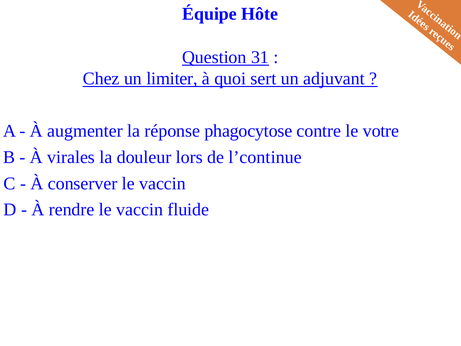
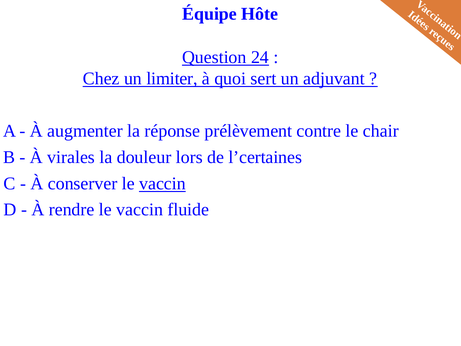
31: 31 -> 24 (260, 57)
phagocytose: phagocytose -> prélèvement (248, 131)
votre: votre -> chair (381, 131)
l’continue: l’continue -> l’certaines (265, 157)
vaccin underline: none -> present (162, 184)
